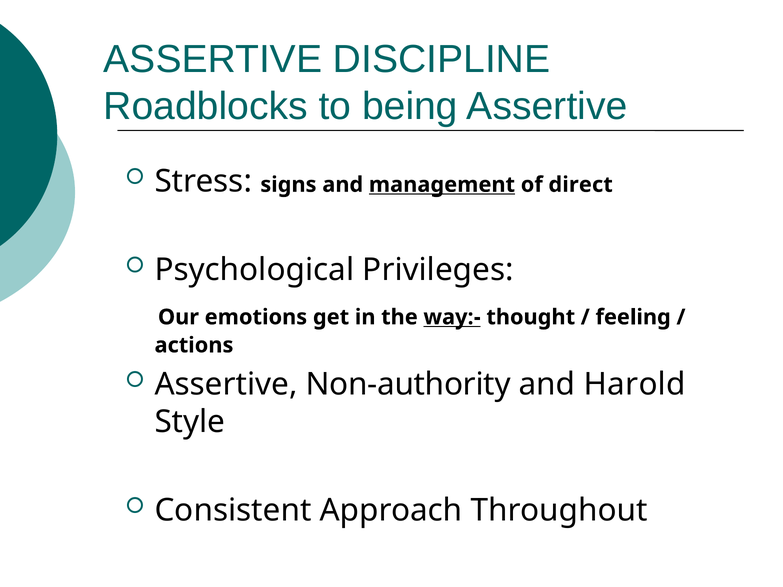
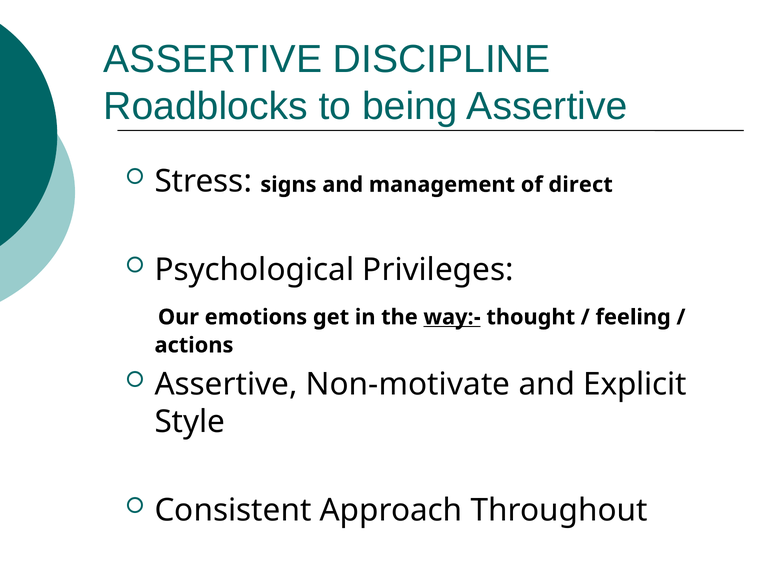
management underline: present -> none (442, 185)
Non-authority: Non-authority -> Non-motivate (408, 384)
Harold: Harold -> Explicit (635, 384)
